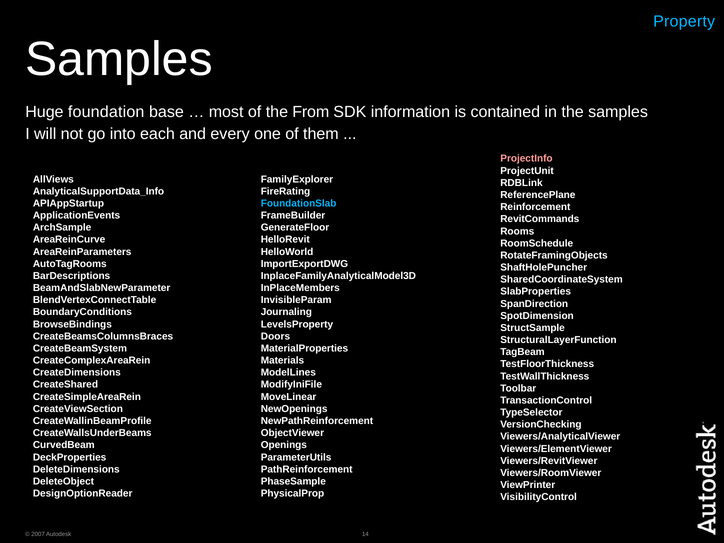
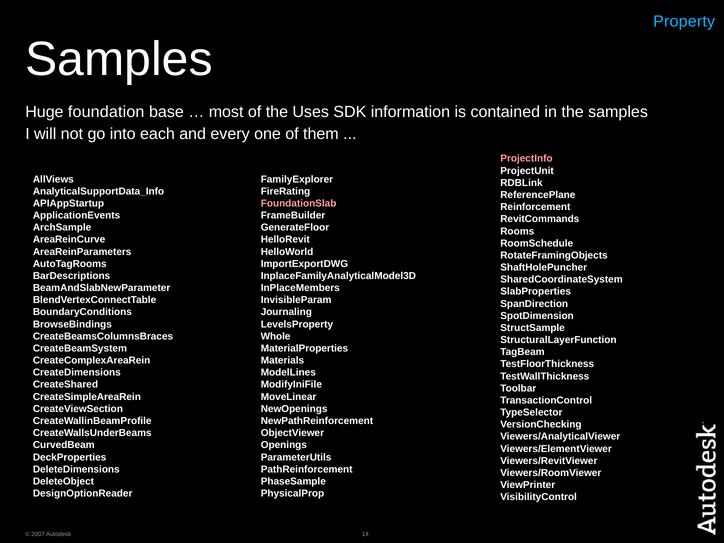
From: From -> Uses (311, 112)
FoundationSlab colour: light blue -> pink (299, 203)
Doors: Doors -> Whole (276, 336)
